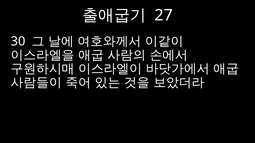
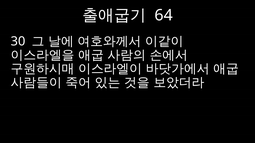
27: 27 -> 64 (164, 15)
